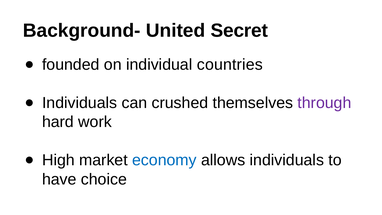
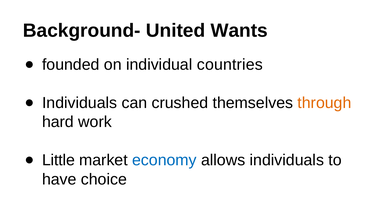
Secret: Secret -> Wants (239, 30)
through colour: purple -> orange (324, 103)
High: High -> Little (58, 160)
